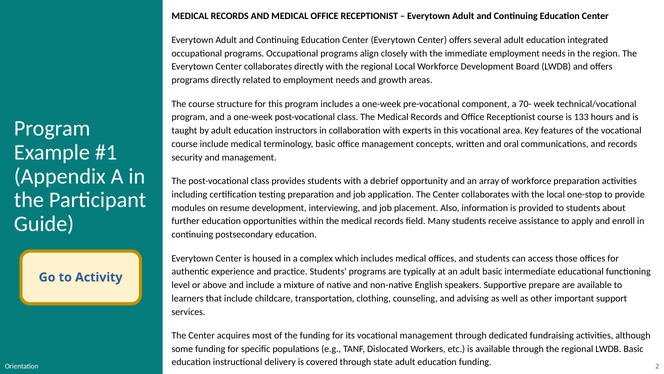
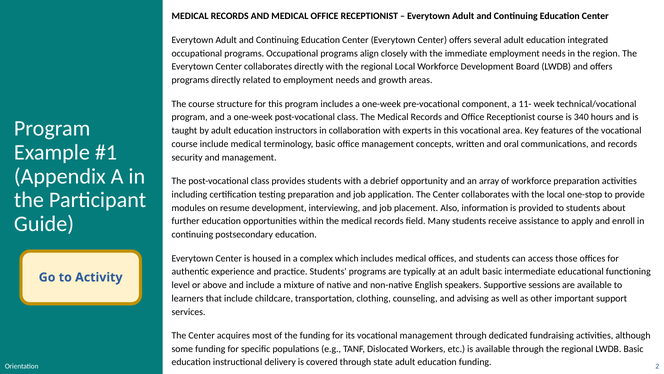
70-: 70- -> 11- (525, 104)
133: 133 -> 340 (581, 117)
prepare: prepare -> sessions (544, 285)
